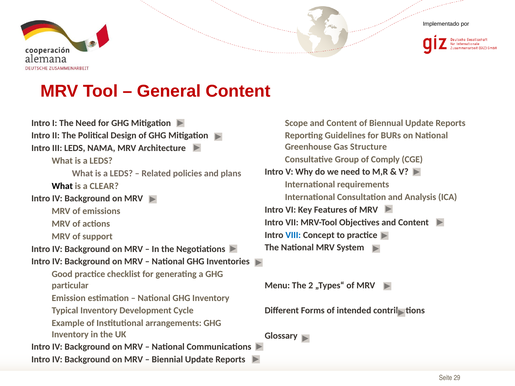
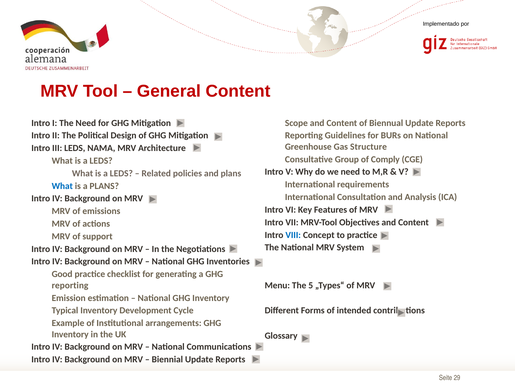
What colour: black -> blue (62, 186)
a CLEAR: CLEAR -> PLANS (104, 186)
particular: particular -> reporting (70, 286)
2: 2 -> 5 (311, 286)
